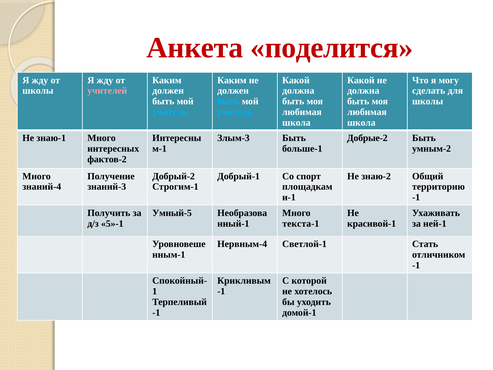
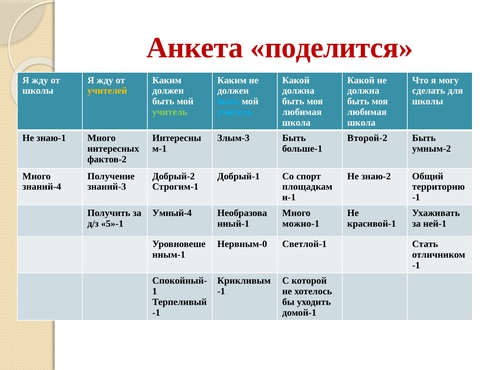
учителей colour: pink -> yellow (107, 91)
учитель colour: light blue -> light green (170, 112)
Добрые-2: Добрые-2 -> Второй-2 (367, 138)
Умный-5: Умный-5 -> Умный-4 (172, 213)
текста-1: текста-1 -> можно-1 (301, 223)
Нервным-4: Нервным-4 -> Нервным-0 (242, 244)
